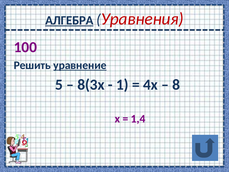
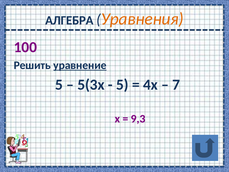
АЛГЕБРА underline: present -> none (69, 20)
Уравнения colour: red -> orange (142, 19)
8(3х: 8(3х -> 5(3х (91, 85)
1: 1 -> 5 (122, 85)
8: 8 -> 7 (176, 85)
1,4: 1,4 -> 9,3 (138, 119)
